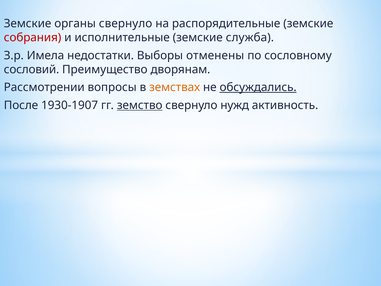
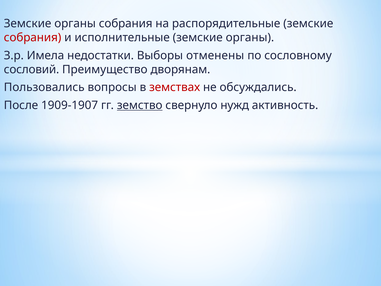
органы свернуло: свернуло -> собрания (126, 24)
исполнительные земские служба: служба -> органы (250, 38)
Рассмотрении: Рассмотрении -> Пользовались (44, 87)
земствах colour: orange -> red (175, 87)
обсуждались underline: present -> none (258, 87)
1930-1907: 1930-1907 -> 1909-1907 (70, 105)
